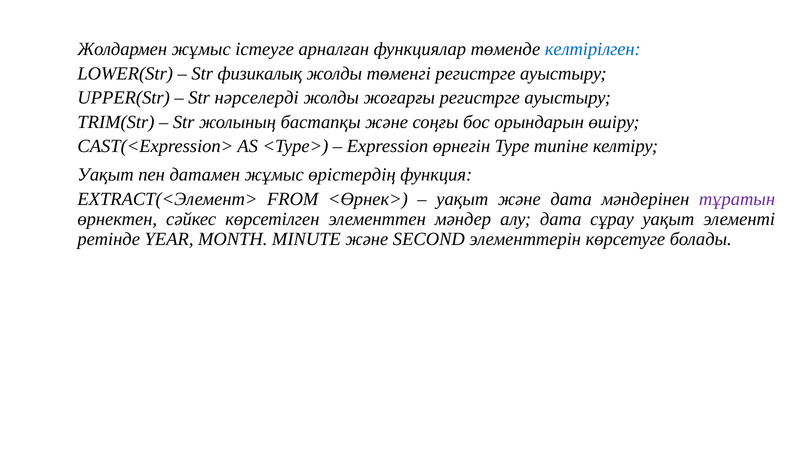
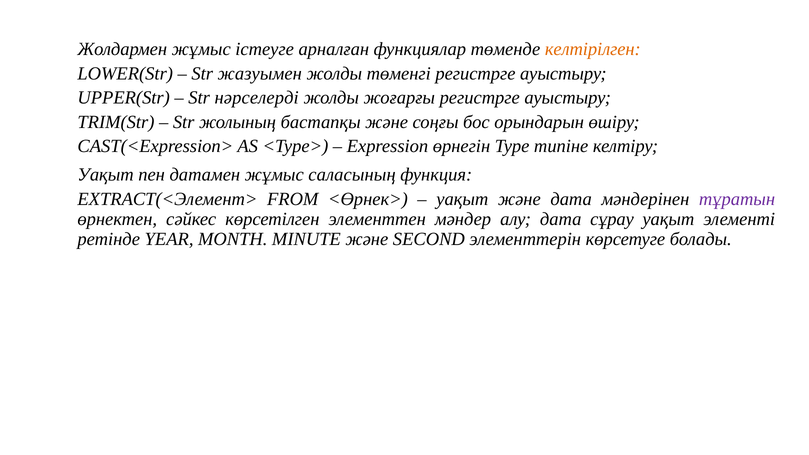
келтірілген colour: blue -> orange (593, 49)
физикалық: физикалық -> жазуымен (260, 74)
өрістердің: өрістердің -> саласының (352, 175)
